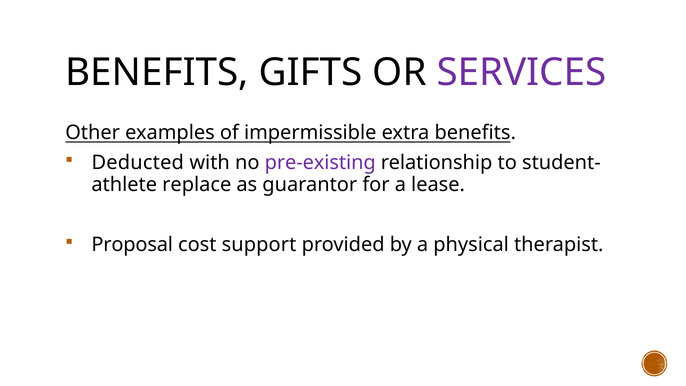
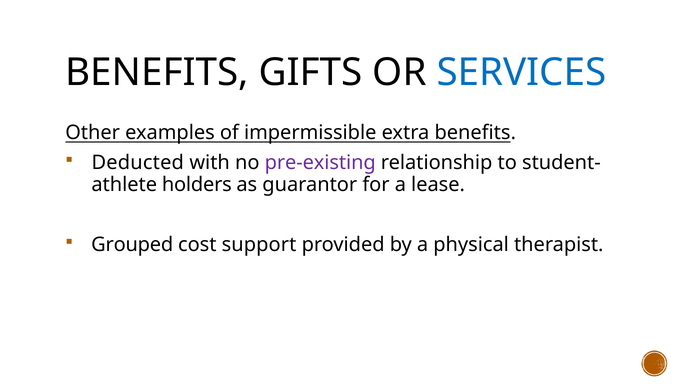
SERVICES colour: purple -> blue (522, 72)
replace: replace -> holders (197, 184)
Proposal: Proposal -> Grouped (132, 245)
